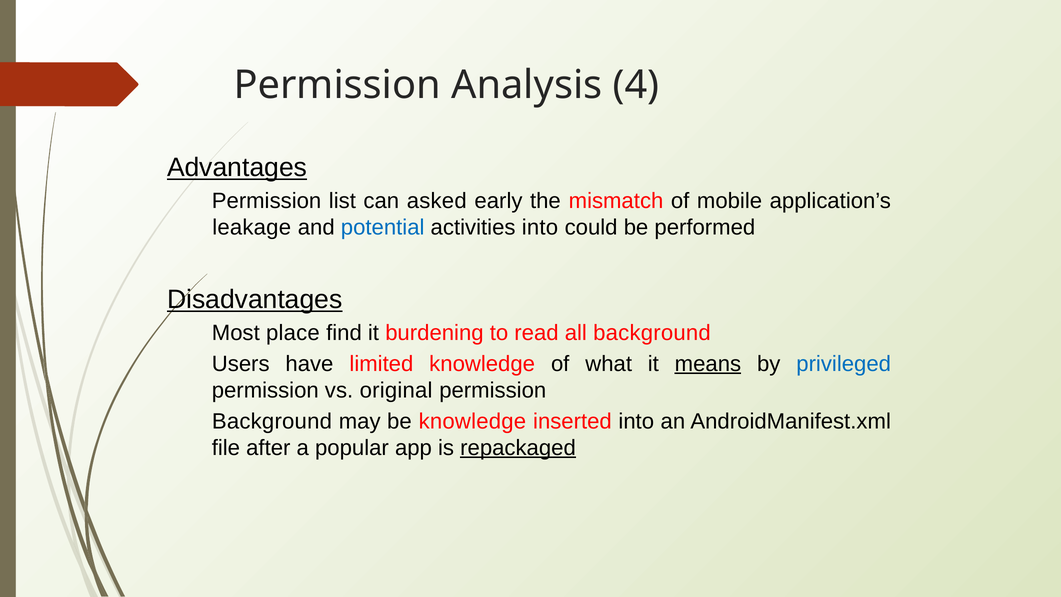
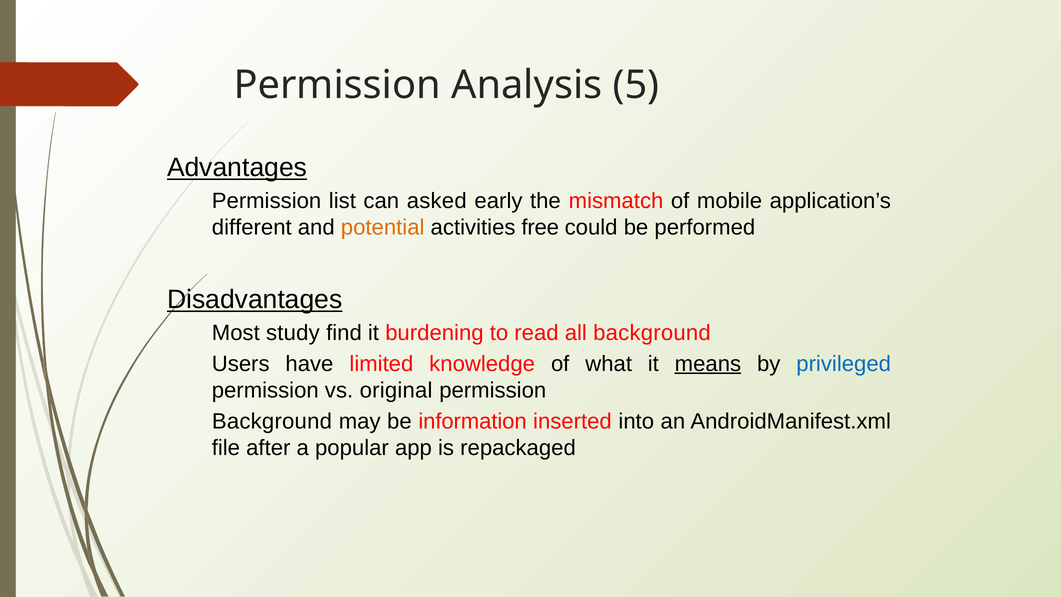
4: 4 -> 5 (636, 85)
leakage: leakage -> different (252, 227)
potential colour: blue -> orange (383, 227)
activities into: into -> free (540, 227)
place: place -> study (293, 333)
be knowledge: knowledge -> information (473, 421)
repackaged underline: present -> none (518, 448)
